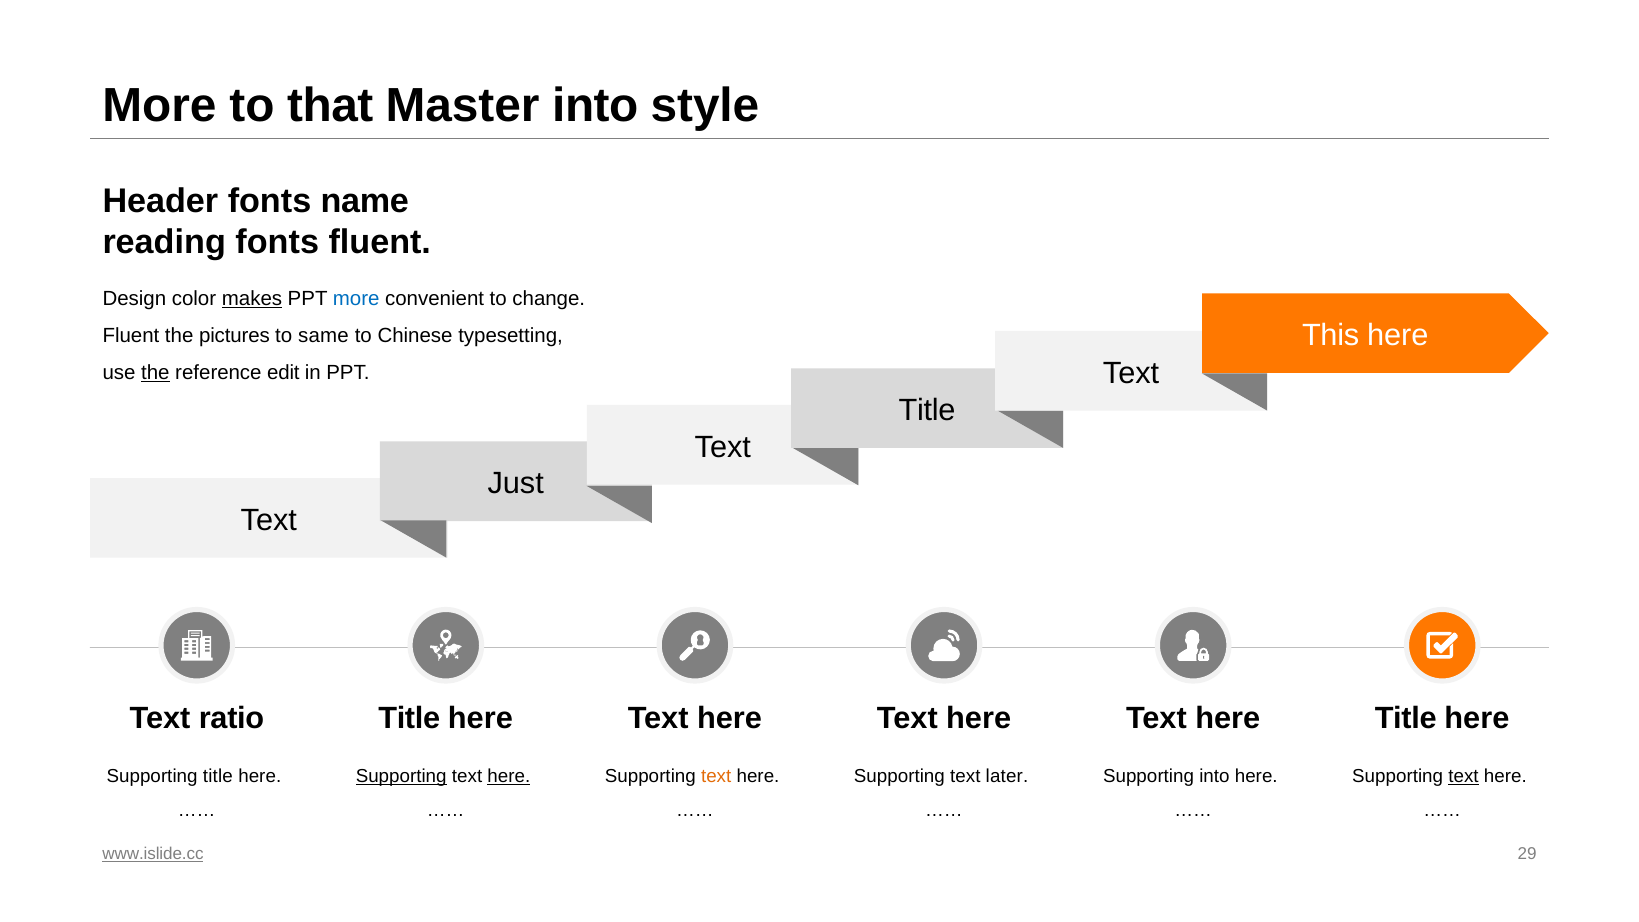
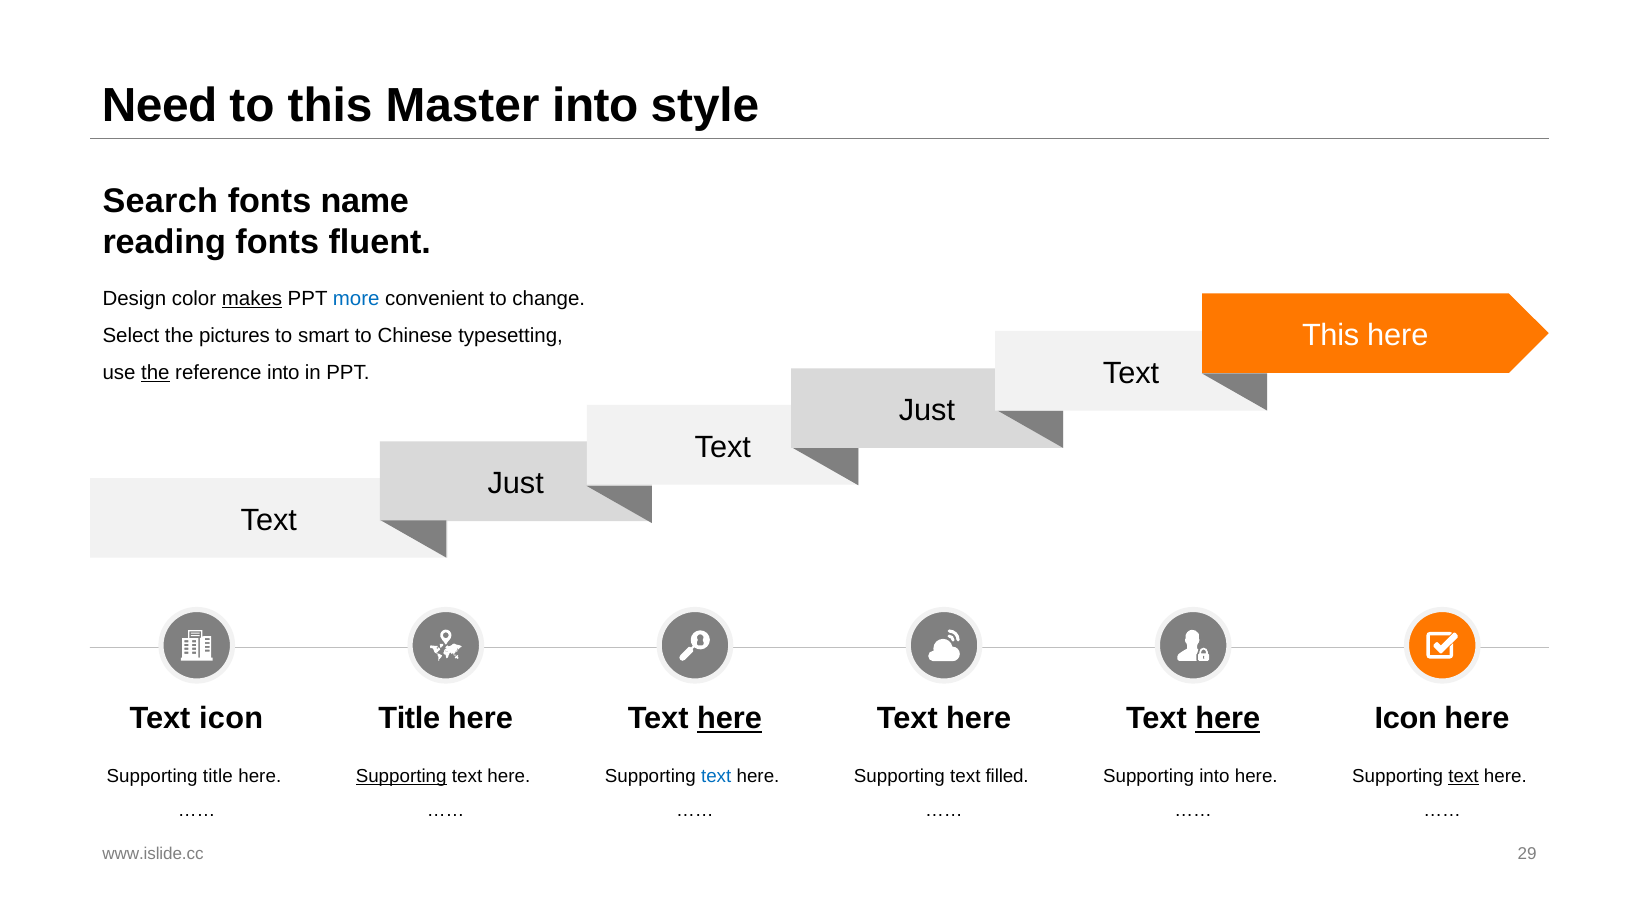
More: More -> Need (160, 106)
to that: that -> this (330, 106)
Header: Header -> Search (160, 201)
Fluent: Fluent -> Select (131, 336)
same: same -> smart (324, 336)
reference edit: edit -> into (283, 373)
Title: Title -> Just (927, 410)
Text ratio: ratio -> icon (231, 719)
here underline: none -> present (730, 719)
here underline: none -> present (1228, 719)
Title: Title -> Icon (1406, 719)
here underline: present -> none (509, 776)
text colour: orange -> blue (716, 776)
later: later -> filled (1007, 776)
www.islide.cc underline: present -> none (153, 854)
